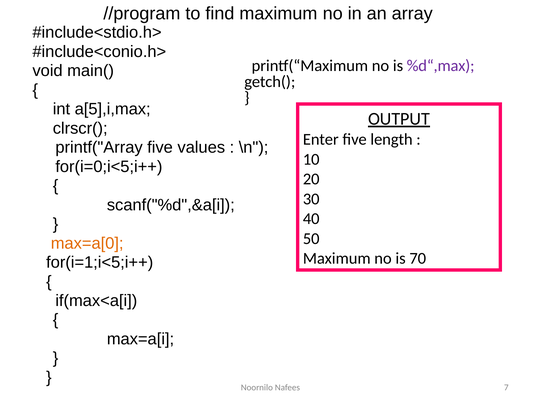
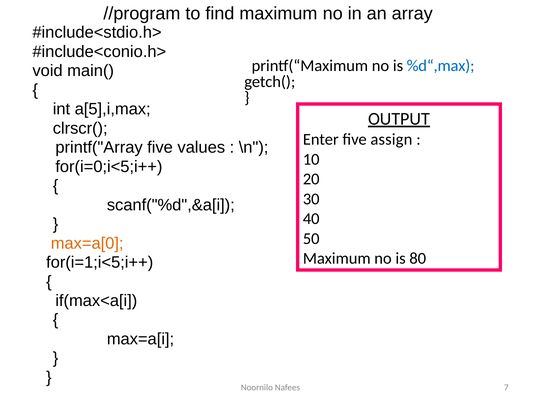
%d“,max colour: purple -> blue (441, 66)
length: length -> assign (391, 139)
70: 70 -> 80 (418, 258)
